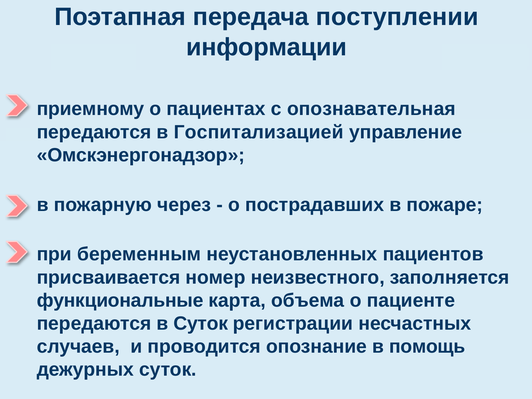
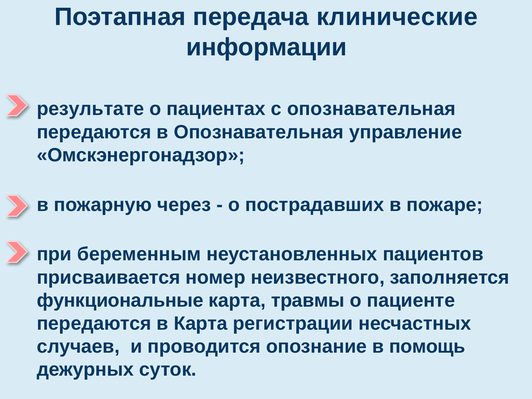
поступлении: поступлении -> клинические (397, 17)
приемному: приемному -> результате (90, 109)
в Госпитализацией: Госпитализацией -> Опознавательная (259, 132)
объема: объема -> травмы (308, 300)
в Суток: Суток -> Карта (201, 323)
